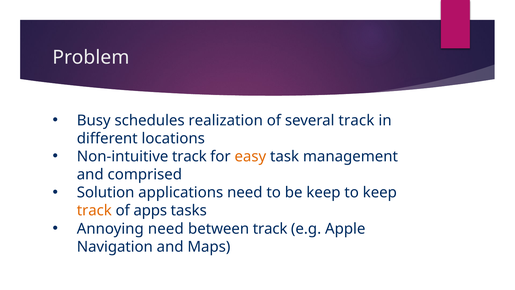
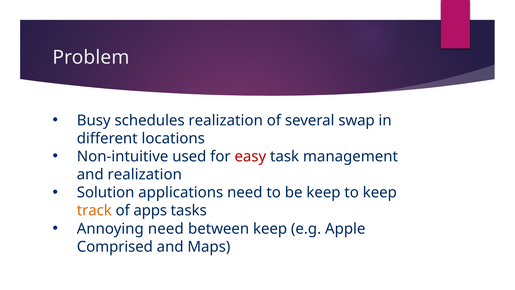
several track: track -> swap (357, 120)
Non-intuitive track: track -> used (189, 156)
easy colour: orange -> red (250, 156)
and comprised: comprised -> realization (145, 174)
between track: track -> keep (270, 228)
Navigation: Navigation -> Comprised (115, 246)
